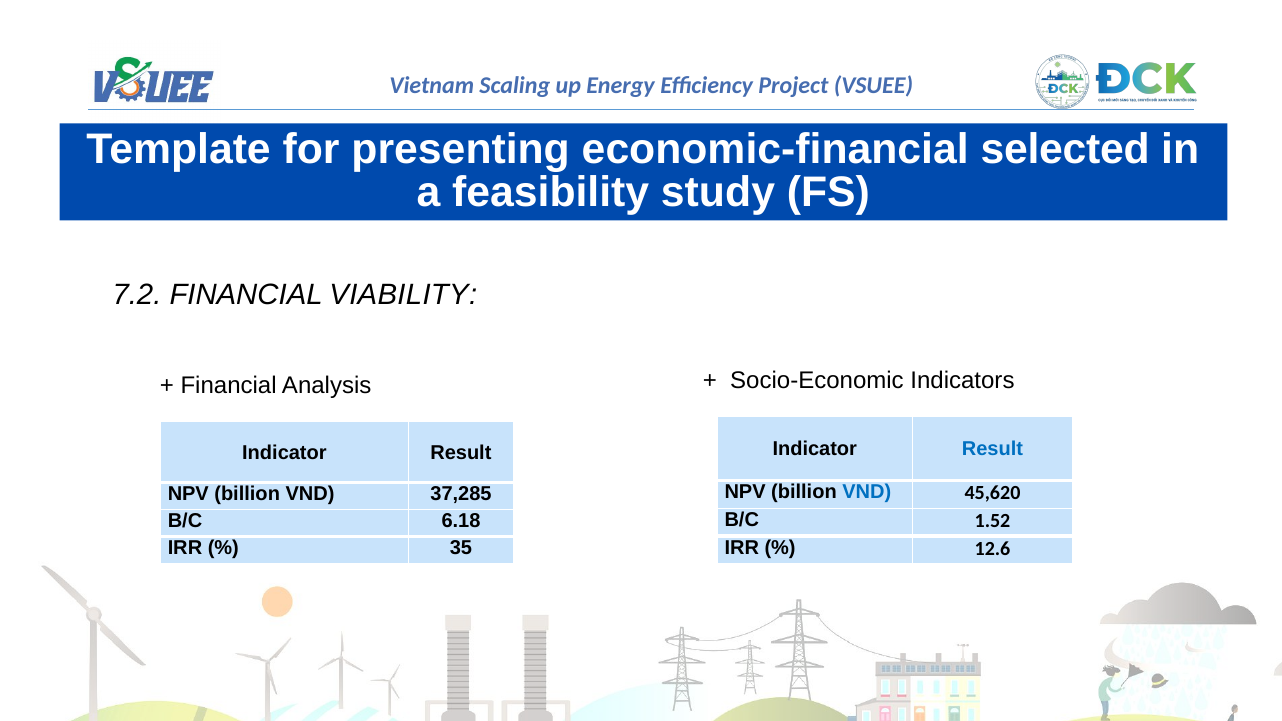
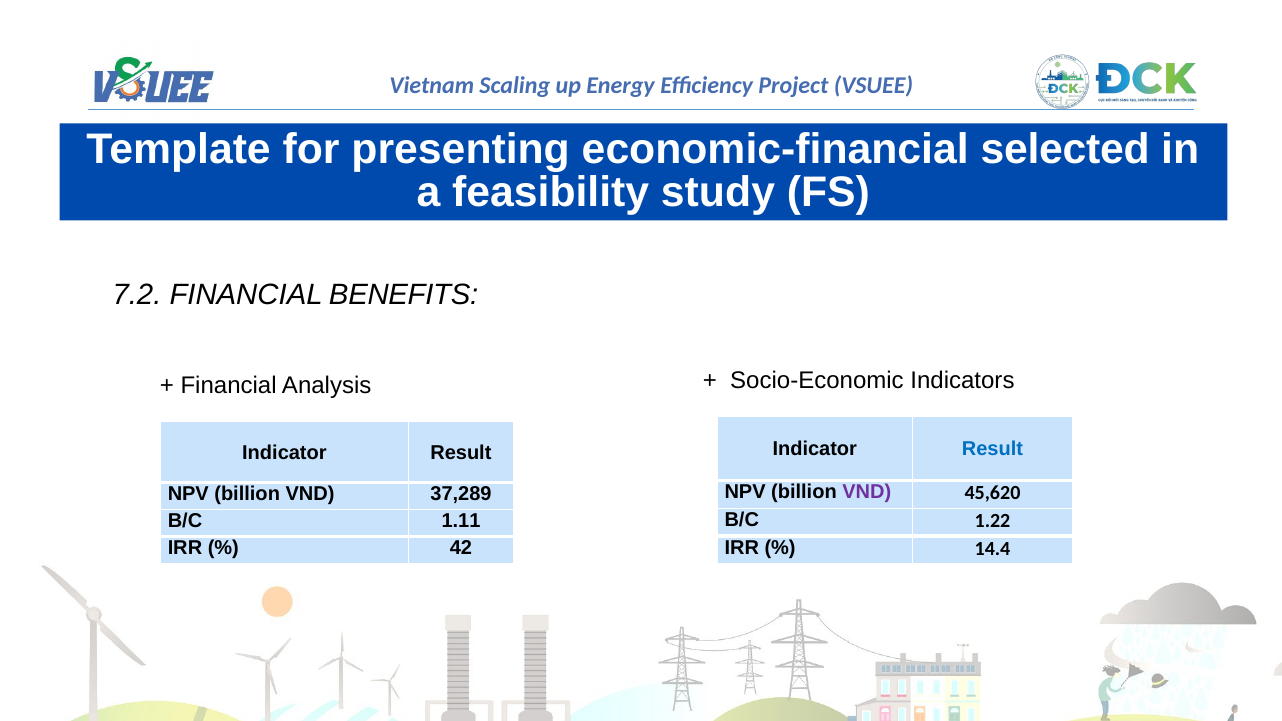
VIABILITY: VIABILITY -> BENEFITS (404, 295)
VND colour: blue -> purple (867, 492)
37,285: 37,285 -> 37,289 (461, 494)
1.52: 1.52 -> 1.22 (992, 521)
6.18: 6.18 -> 1.11 (461, 521)
12.6: 12.6 -> 14.4 (992, 549)
35: 35 -> 42 (461, 548)
